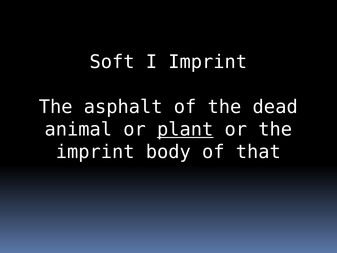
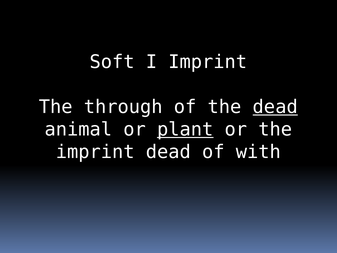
asphalt: asphalt -> through (123, 107)
dead underline: none -> present (275, 107)
imprint body: body -> dead (168, 152)
that: that -> with (258, 152)
